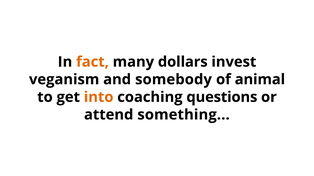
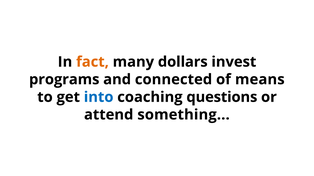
veganism: veganism -> programs (64, 80)
somebody: somebody -> connected (174, 80)
animal: animal -> means (260, 80)
into colour: orange -> blue (99, 97)
